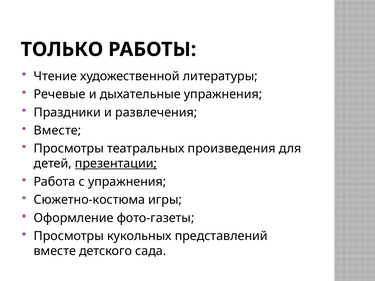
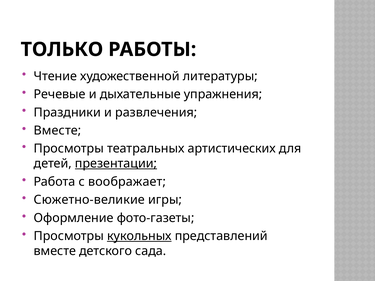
произведения: произведения -> артистических (232, 149)
с упражнения: упражнения -> воображает (127, 182)
Сюжетно-костюма: Сюжетно-костюма -> Сюжетно-великие (89, 200)
кукольных underline: none -> present (139, 236)
